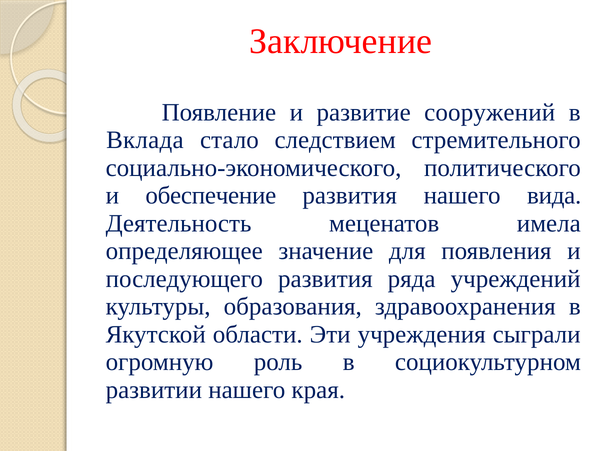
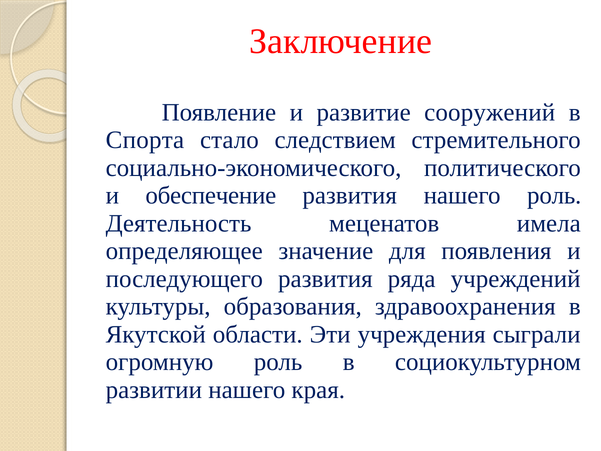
Вклада: Вклада -> Спорта (145, 140)
нашего вида: вида -> роль (554, 195)
